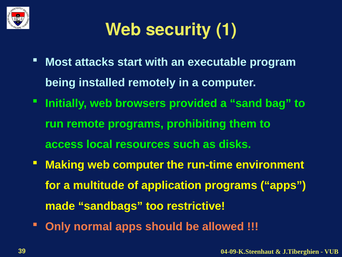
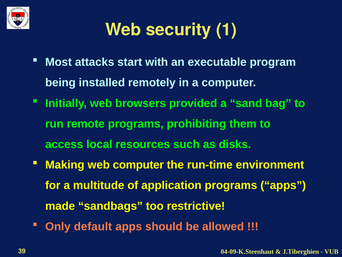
normal: normal -> default (93, 226)
